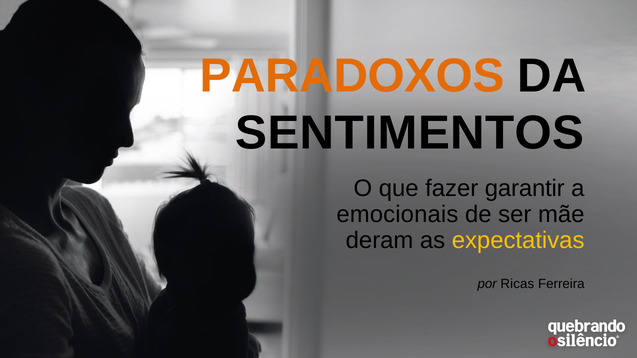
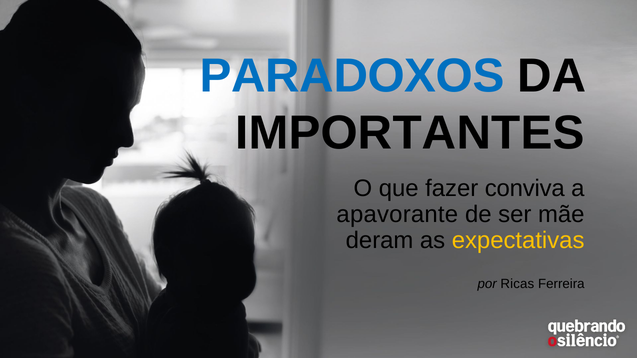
PARADOXOS colour: orange -> blue (352, 76)
SENTIMENTOS: SENTIMENTOS -> IMPORTANTES (410, 133)
garantir: garantir -> conviva (525, 189)
emocionais: emocionais -> apavorante (397, 215)
